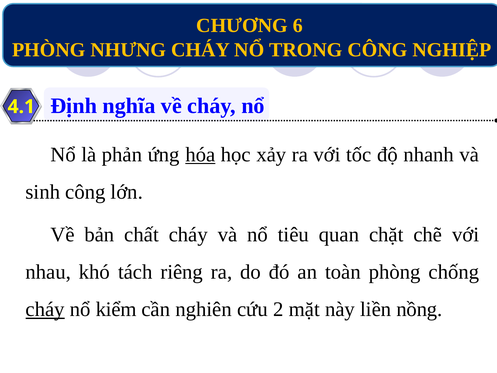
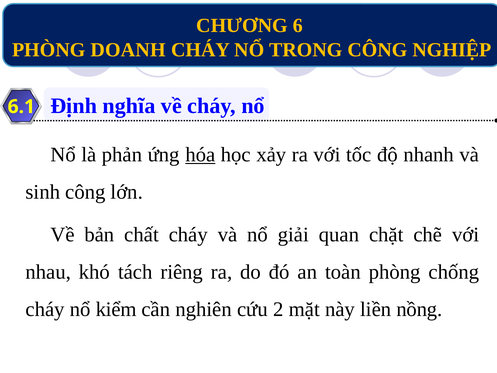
NHƯNG: NHƯNG -> DOANH (128, 50)
4.1: 4.1 -> 6.1 (21, 107)
tiêu: tiêu -> giải (293, 235)
cháy underline: present -> none (45, 309)
